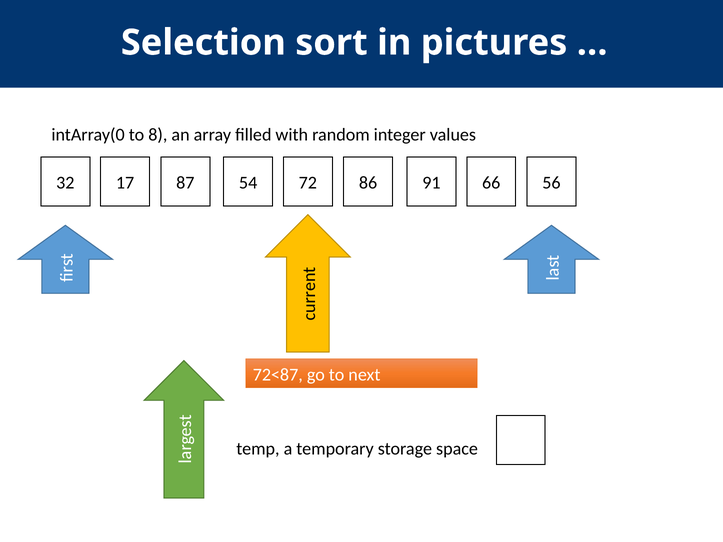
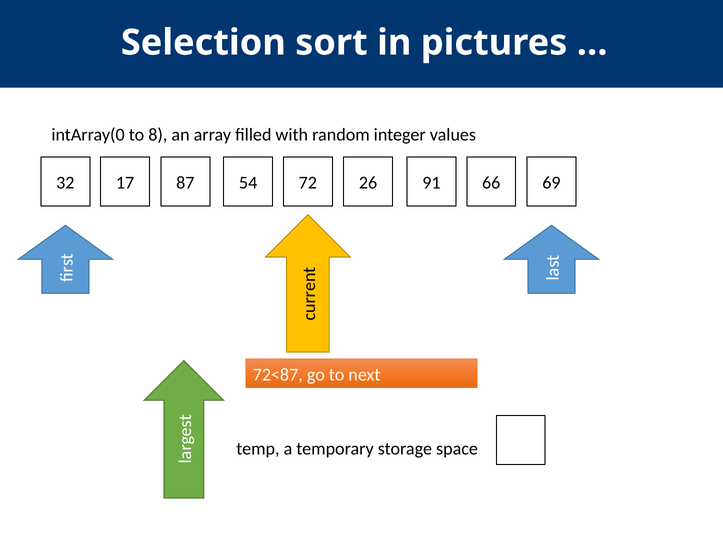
86: 86 -> 26 (368, 183)
56: 56 -> 69 (551, 183)
